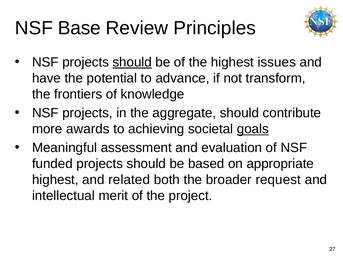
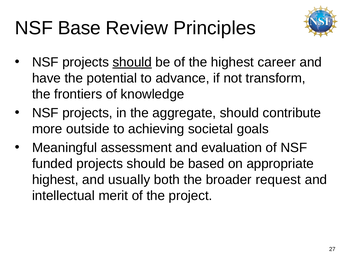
issues: issues -> career (277, 62)
awards: awards -> outside (88, 129)
goals underline: present -> none (253, 129)
related: related -> usually (129, 179)
